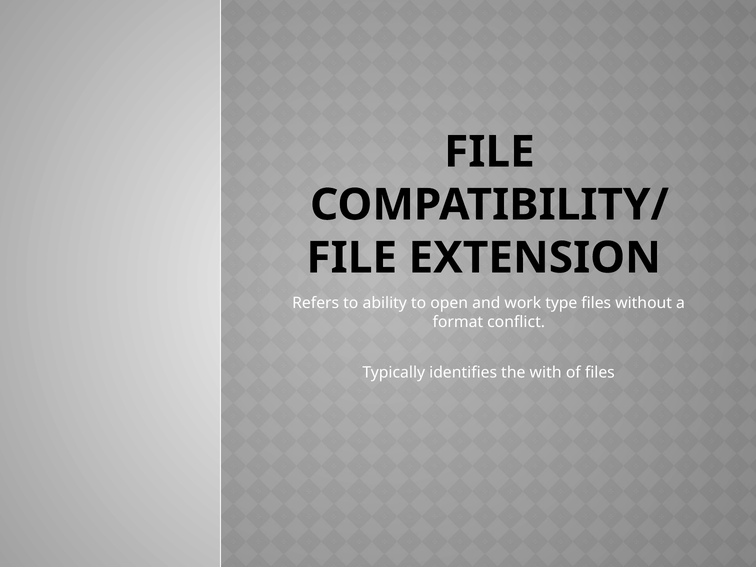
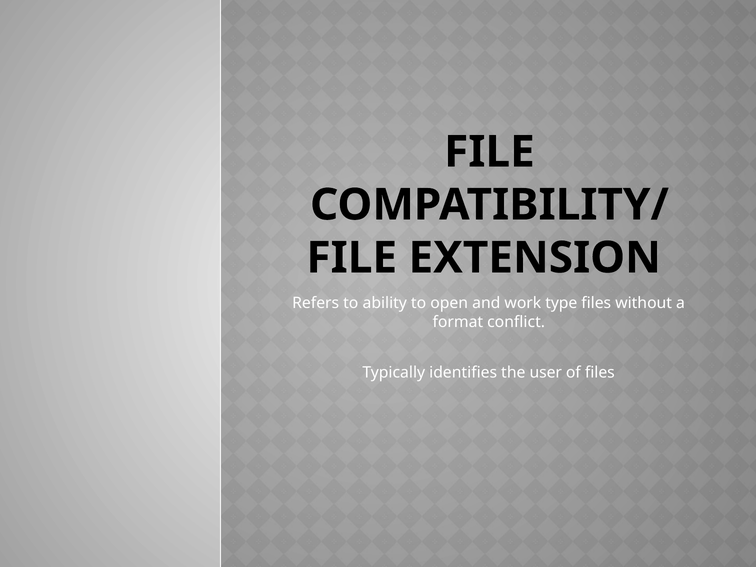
with: with -> user (546, 373)
